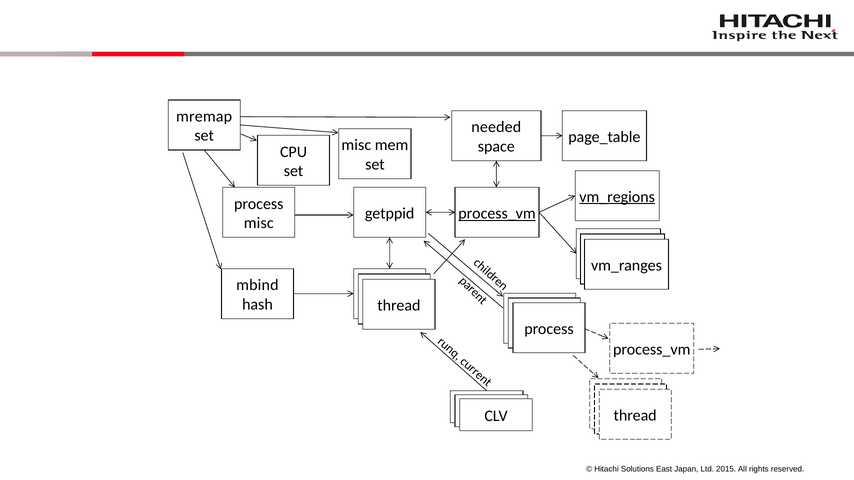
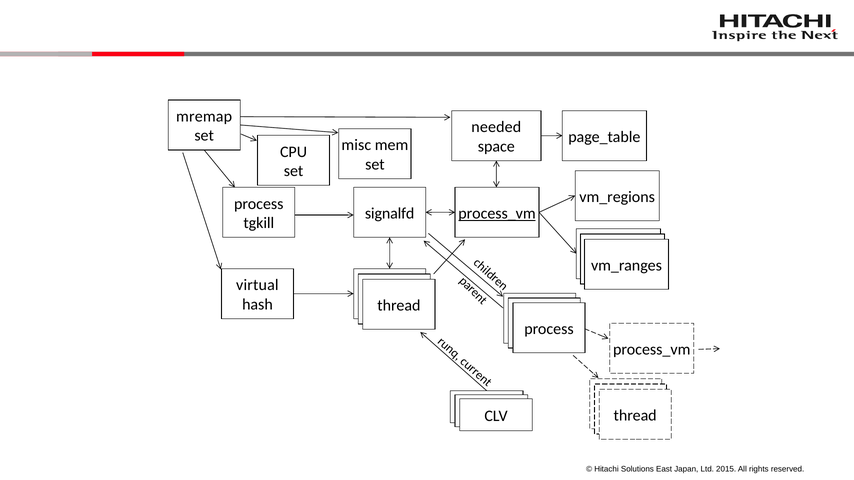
vm_regions underline: present -> none (617, 197)
getppid: getppid -> signalfd (390, 214)
misc: misc -> tgkill (259, 223)
mbind: mbind -> virtual (257, 285)
